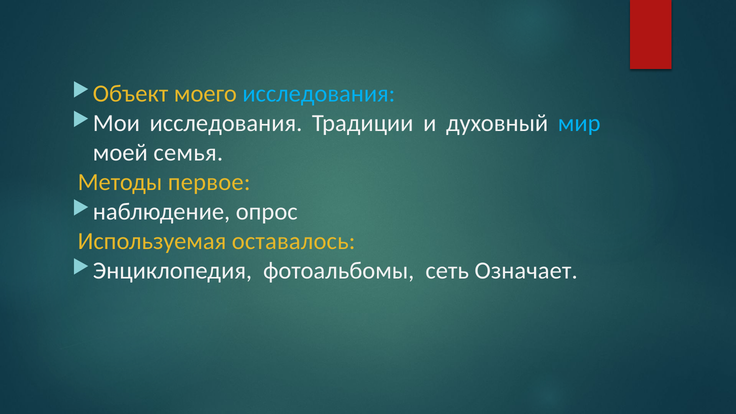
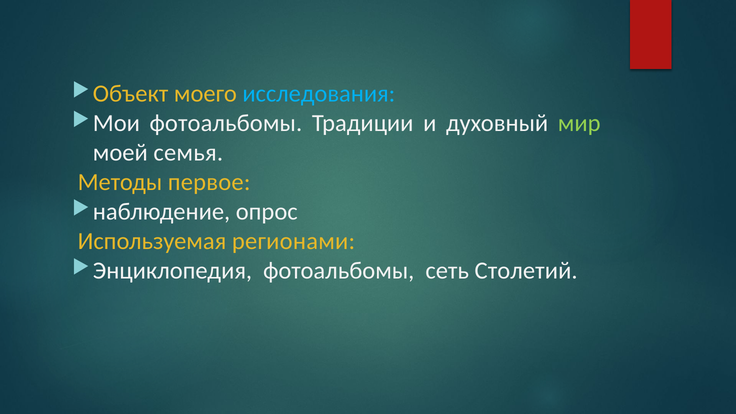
исследования: исследования -> фотоальбомы (226, 123)
мир colour: light blue -> light green (579, 123)
оставалось: оставалось -> регионами (294, 241)
Означает: Означает -> Столетий (526, 271)
